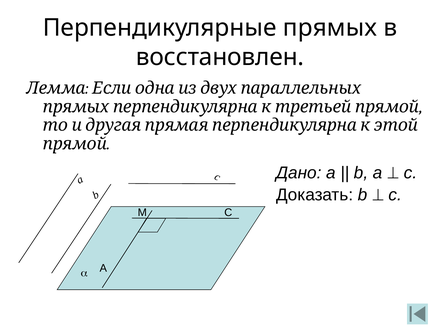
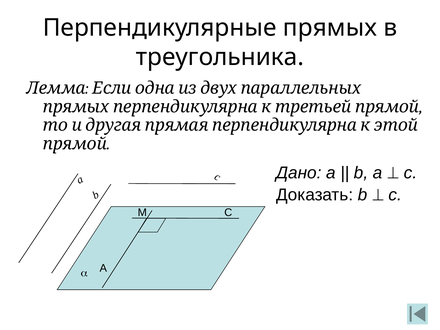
восстановлен: восстановлен -> треугольника (220, 57)
